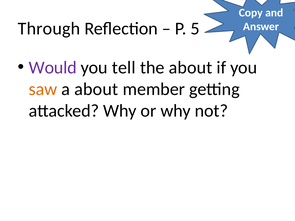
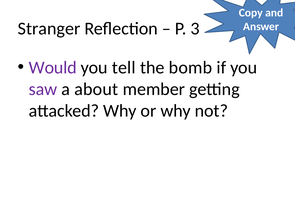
Through: Through -> Stranger (49, 29)
5: 5 -> 3 (195, 29)
the about: about -> bomb (190, 68)
saw colour: orange -> purple (43, 89)
